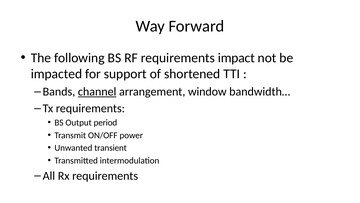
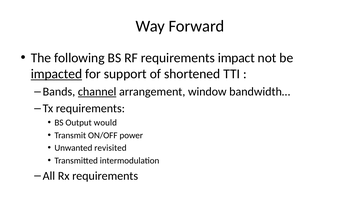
impacted underline: none -> present (56, 74)
period: period -> would (105, 122)
transient: transient -> revisited (110, 148)
